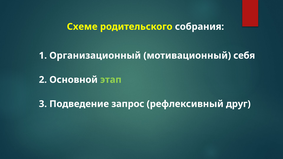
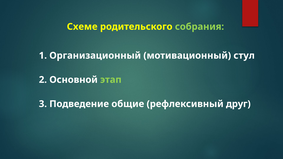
собрания colour: white -> light green (199, 27)
себя: себя -> стул (244, 56)
запрос: запрос -> общие (128, 104)
